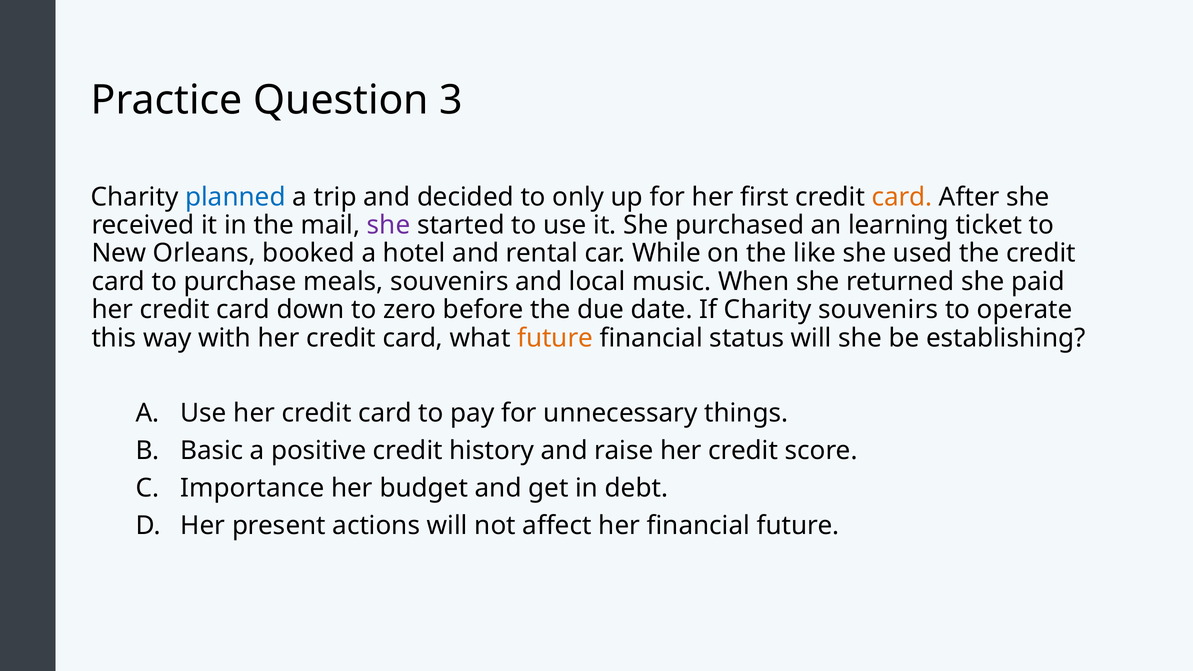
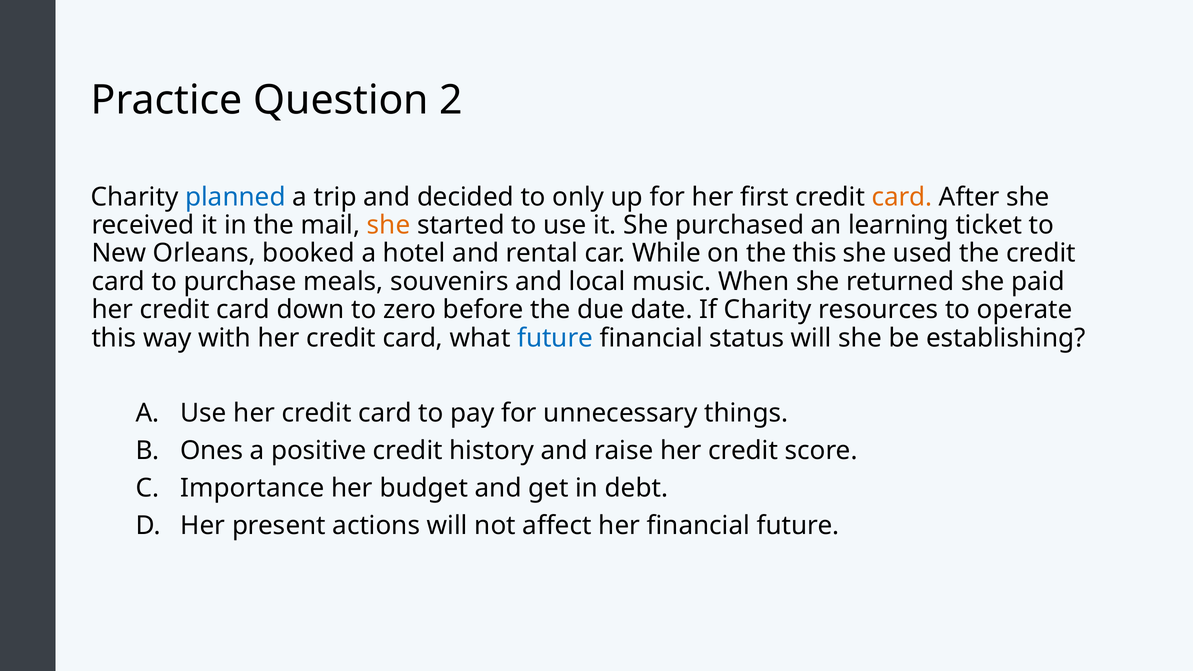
3: 3 -> 2 (451, 100)
she colour: purple -> orange (389, 225)
the like: like -> this (815, 253)
Charity souvenirs: souvenirs -> resources (878, 310)
future colour: orange -> blue (555, 338)
Basic: Basic -> Ones (212, 450)
